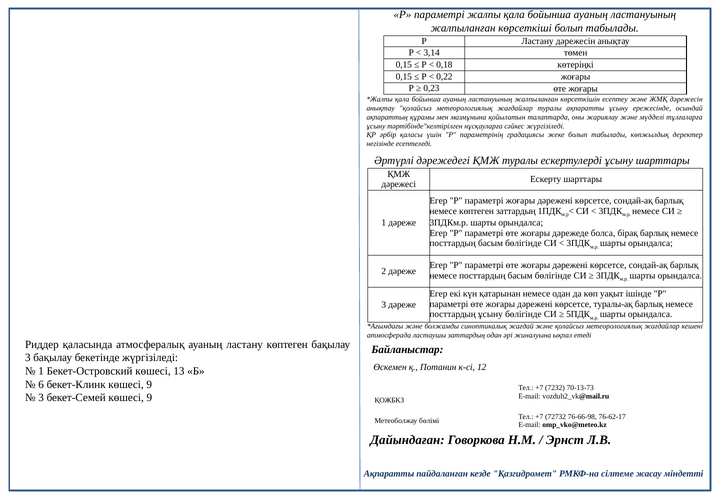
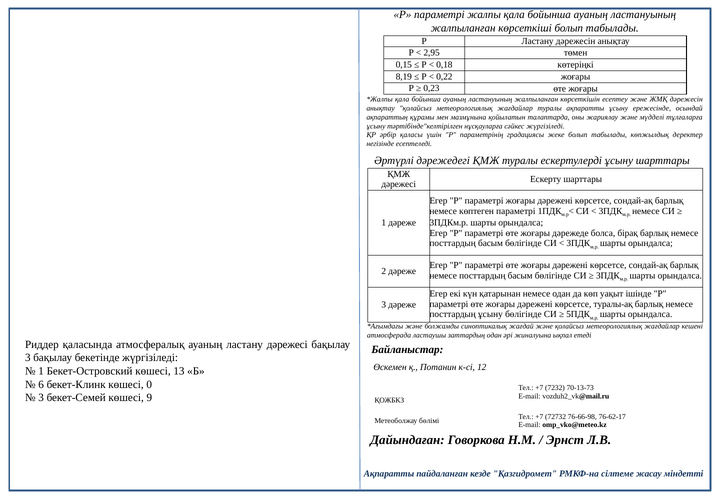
3,14: 3,14 -> 2,95 (432, 53)
0,15: 0,15 -> 8,19 (404, 76)
көптеген заттардың: заттардың -> параметрі (516, 211)
ластану көптеген: көптеген -> дәрежесі (287, 344)
бекет-Клинк көшесі 9: 9 -> 0 (149, 384)
